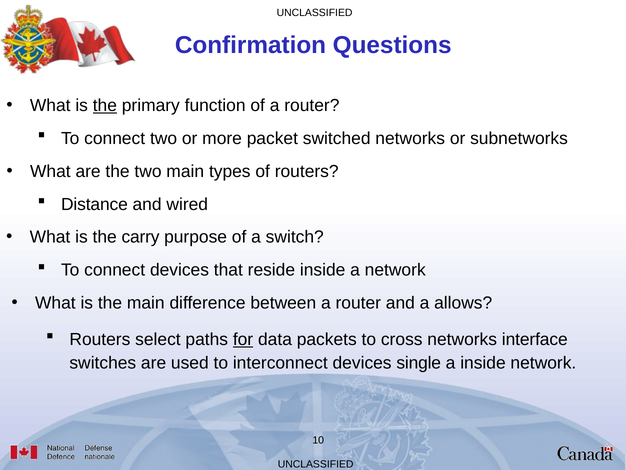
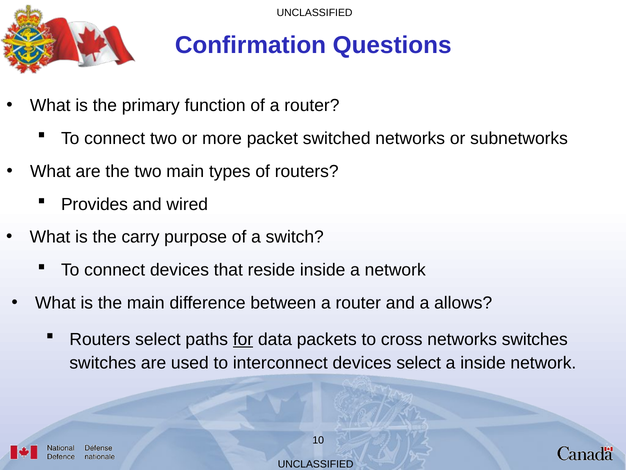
the underline: present -> none (105, 106)
Distance: Distance -> Provides (94, 204)
networks interface: interface -> switches (535, 339)
devices single: single -> select (419, 363)
